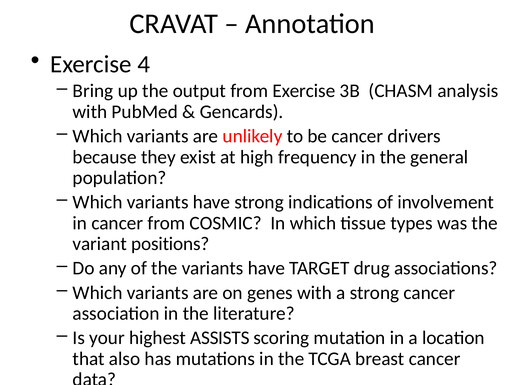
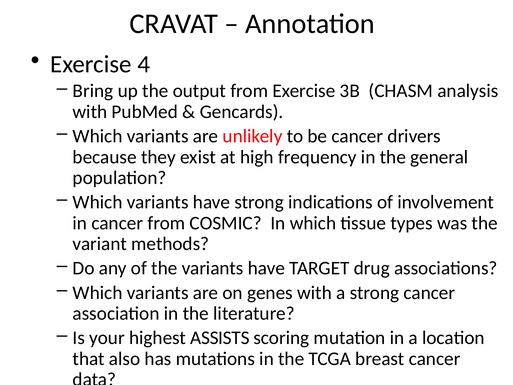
positions: positions -> methods (170, 244)
